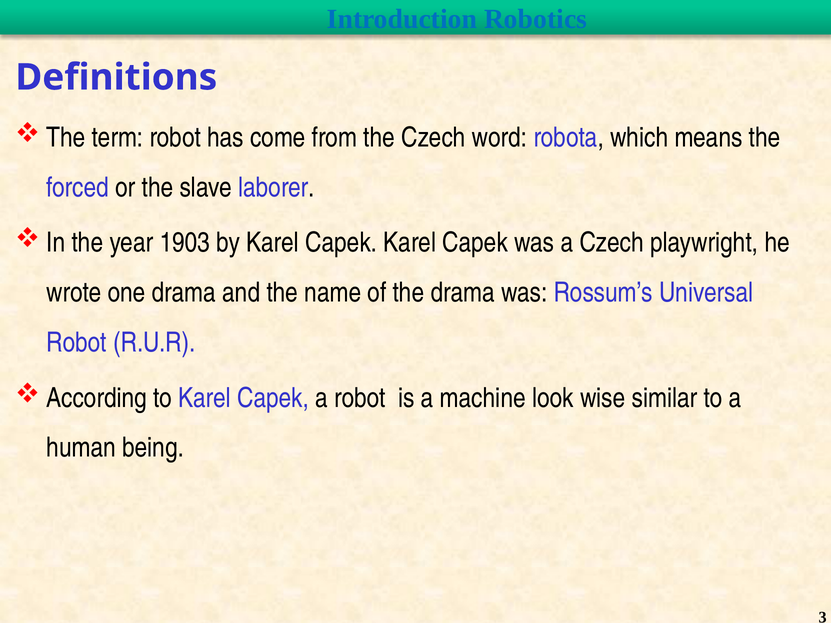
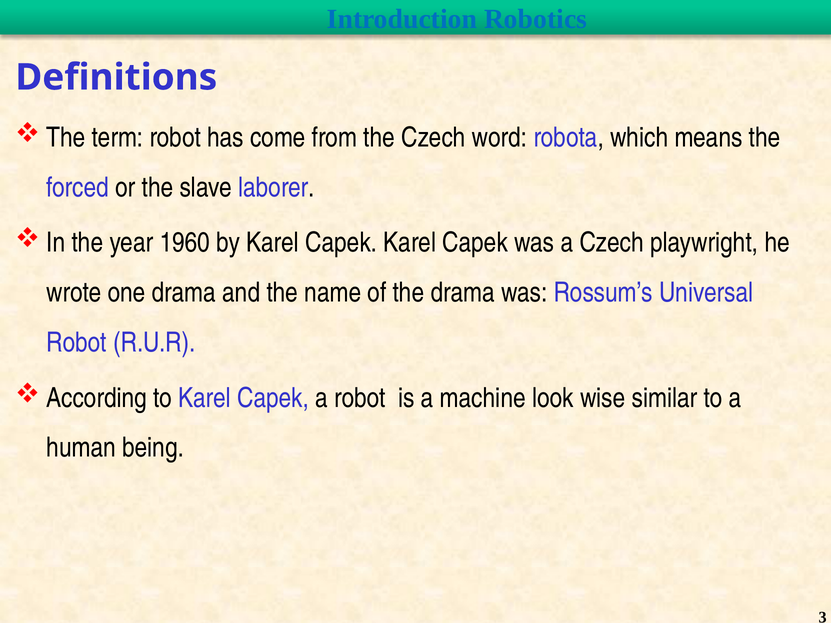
1903: 1903 -> 1960 (185, 243)
